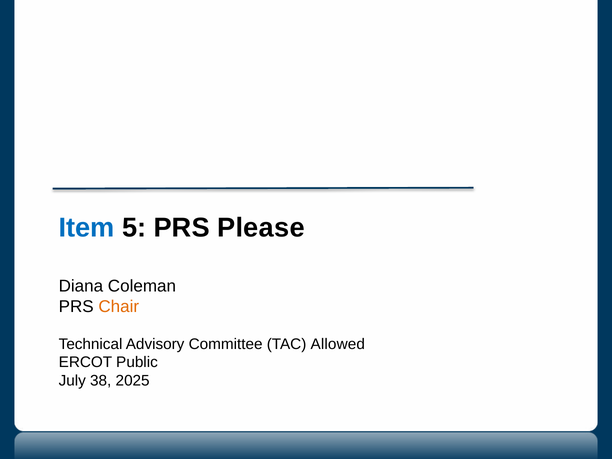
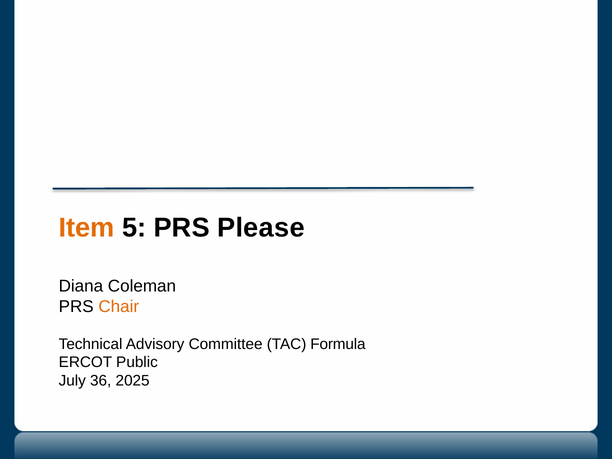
Item colour: blue -> orange (87, 228)
Allowed: Allowed -> Formula (338, 344)
38: 38 -> 36 (101, 381)
